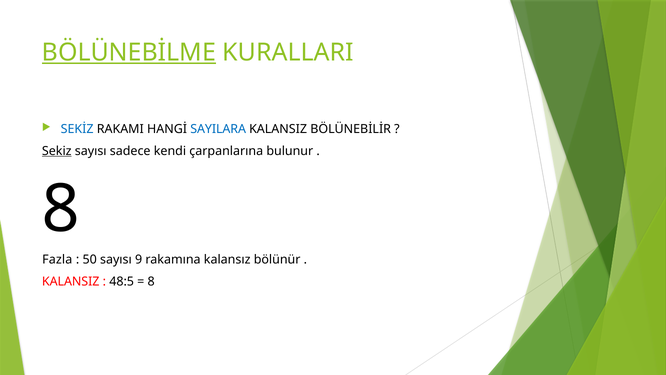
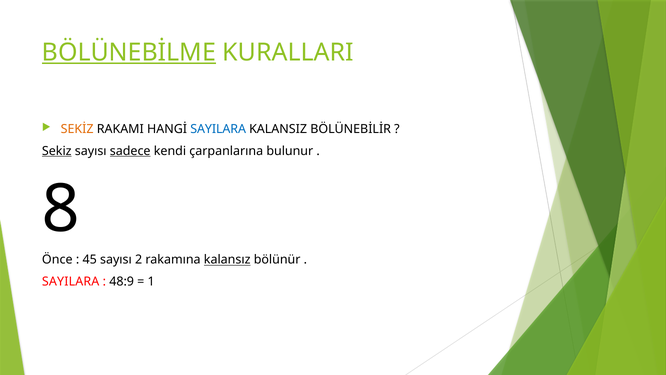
SEKİZ colour: blue -> orange (77, 129)
sadece underline: none -> present (130, 151)
Fazla: Fazla -> Önce (57, 260)
50: 50 -> 45 (90, 260)
9: 9 -> 2 (139, 260)
kalansız underline: none -> present (227, 260)
KALANSIZ: KALANSIZ -> SAYILARA (71, 282)
48:5: 48:5 -> 48:9 (122, 282)
8: 8 -> 1 (151, 282)
